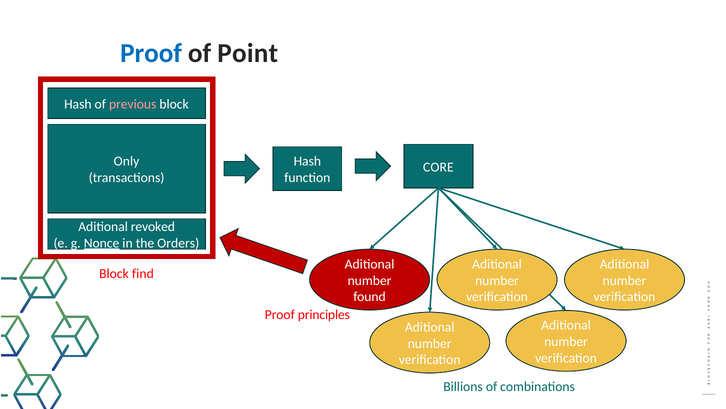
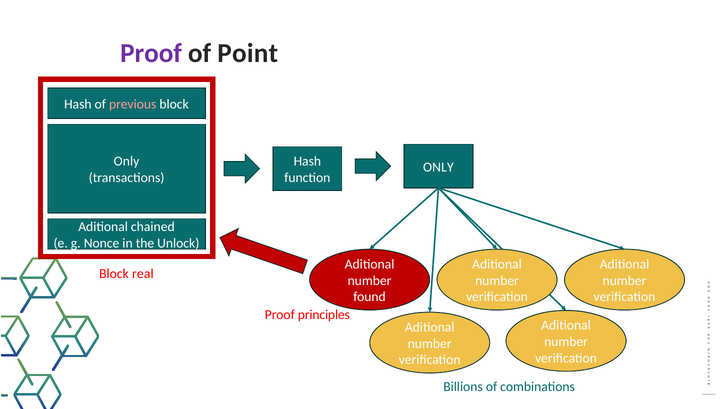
Proof colour: blue -> purple (151, 53)
CORE: CORE -> ONLY (438, 167)
revoked: revoked -> chained (153, 226)
Nonce underline: present -> none (102, 243)
Orders: Orders -> Unlock (178, 243)
find: find -> real (143, 273)
